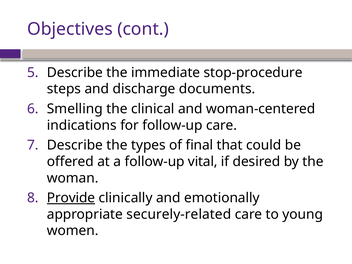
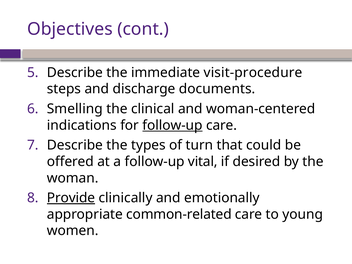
stop-procedure: stop-procedure -> visit-procedure (253, 73)
follow-up underline: none -> present (172, 125)
final: final -> turn (199, 145)
securely-related: securely-related -> common-related (179, 214)
